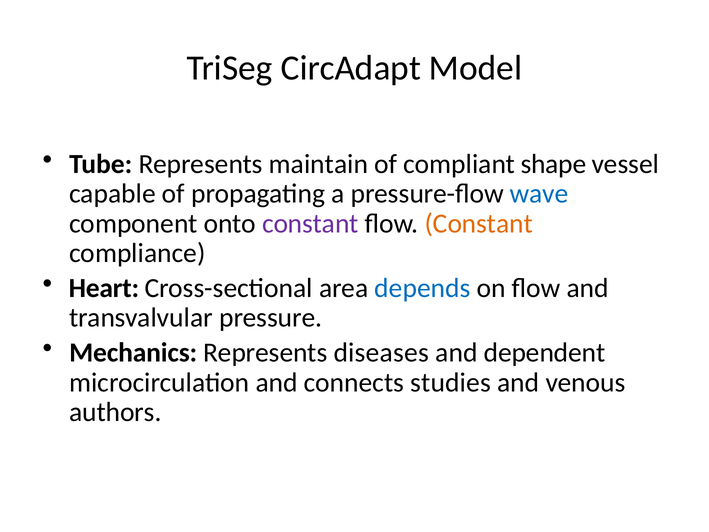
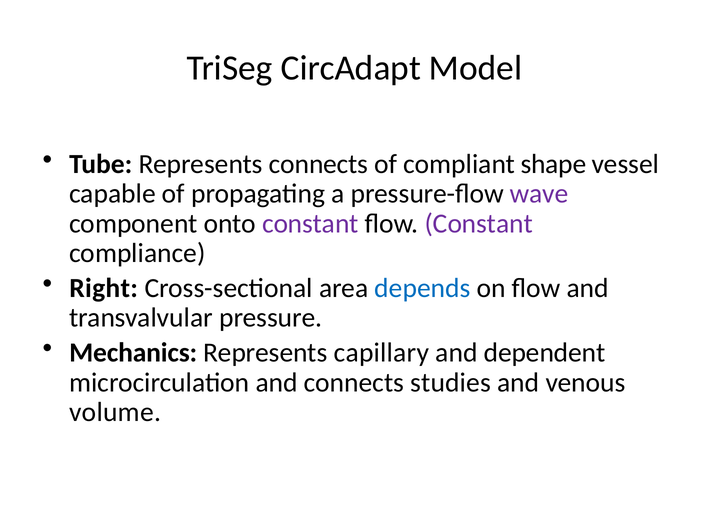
Represents maintain: maintain -> connects (319, 164)
wave colour: blue -> purple (539, 194)
Constant colour: orange -> purple (479, 223)
Heart: Heart -> Right (104, 288)
diseases: diseases -> capillary (381, 352)
authors: authors -> volume (115, 412)
